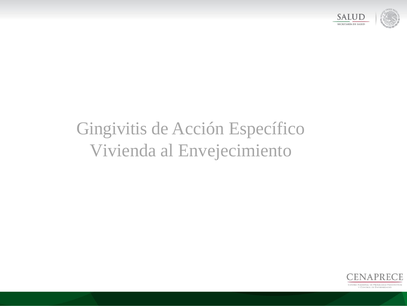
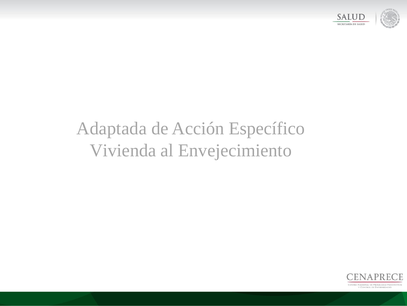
Gingivitis: Gingivitis -> Adaptada (112, 128)
